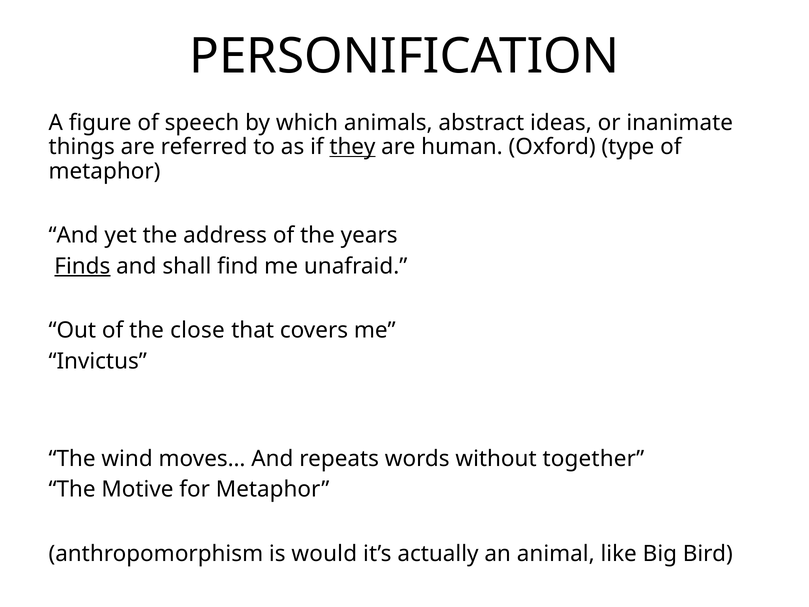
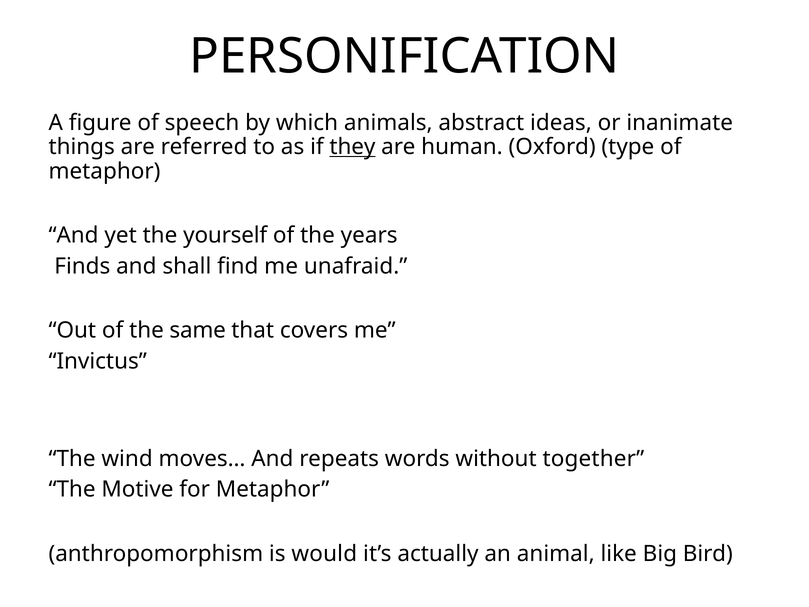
address: address -> yourself (225, 235)
Finds underline: present -> none (82, 266)
close: close -> same (198, 330)
